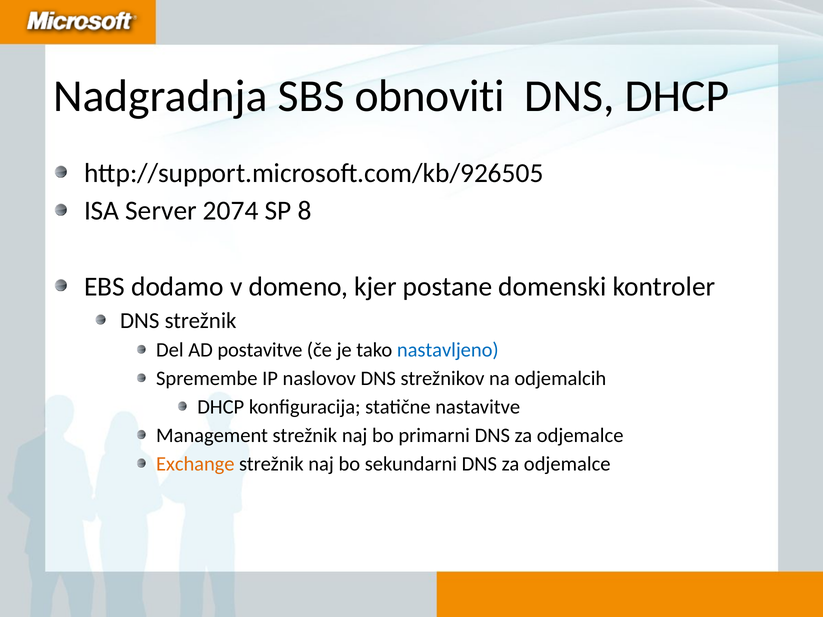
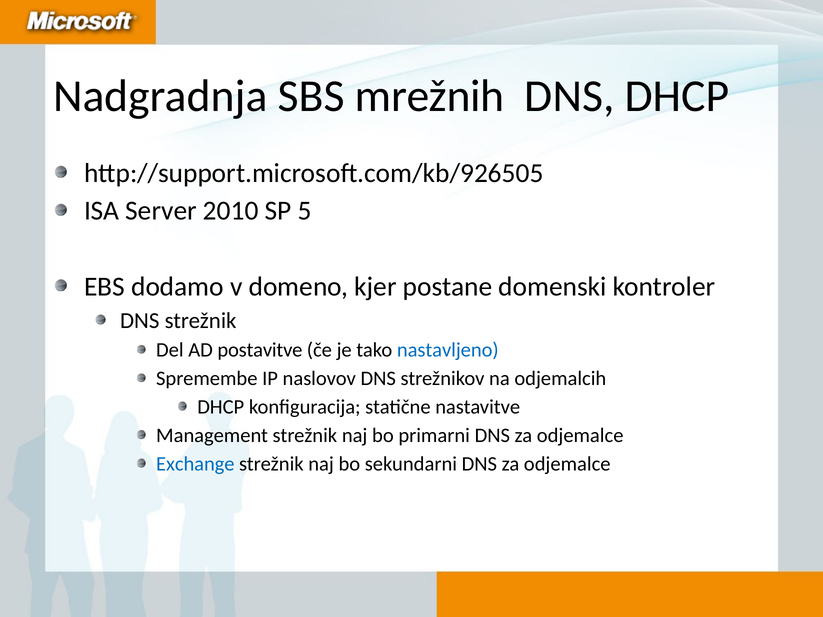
obnoviti: obnoviti -> mrežnih (430, 96)
2074: 2074 -> 2010 (231, 211)
8: 8 -> 5 (305, 211)
Exchange colour: orange -> blue (195, 464)
